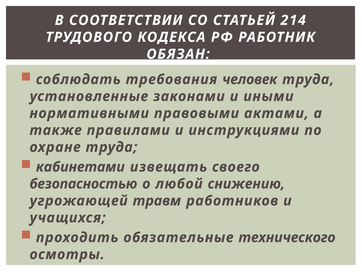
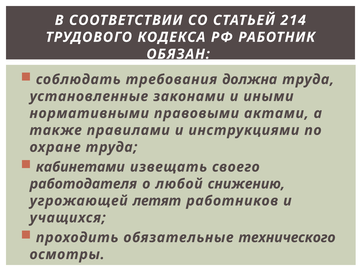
человек: человек -> должна (250, 79)
безопасностью: безопасностью -> работодателя (83, 184)
травм: травм -> летят (157, 200)
